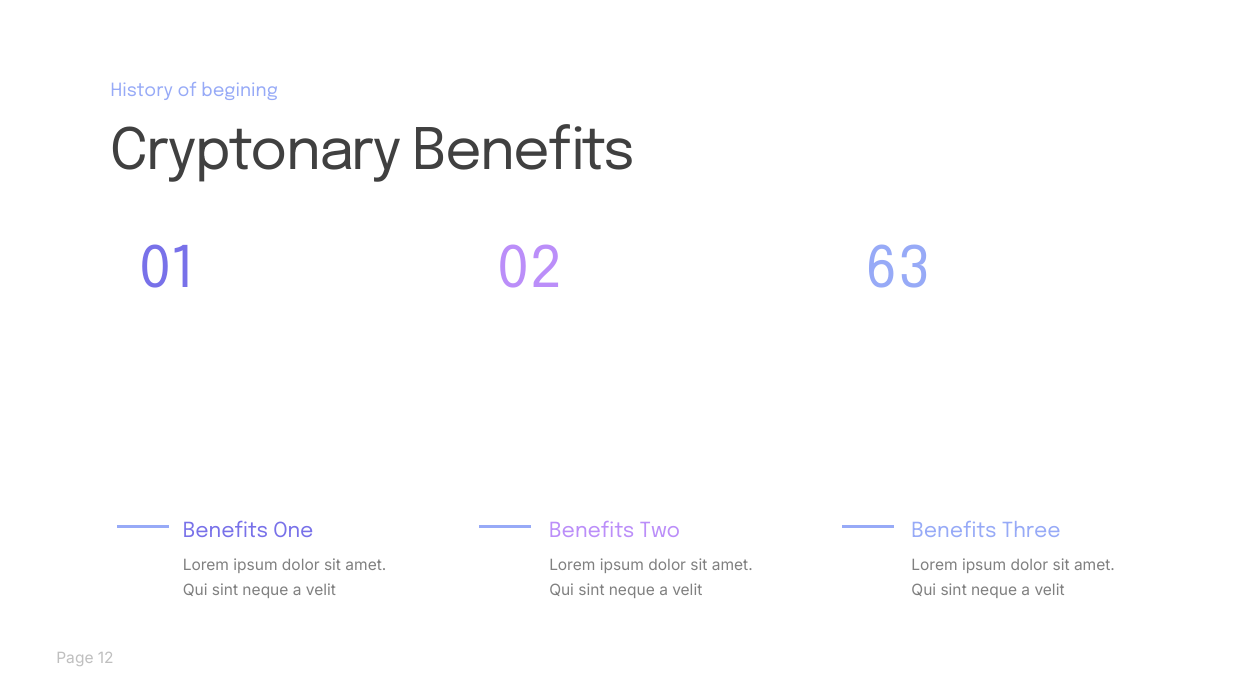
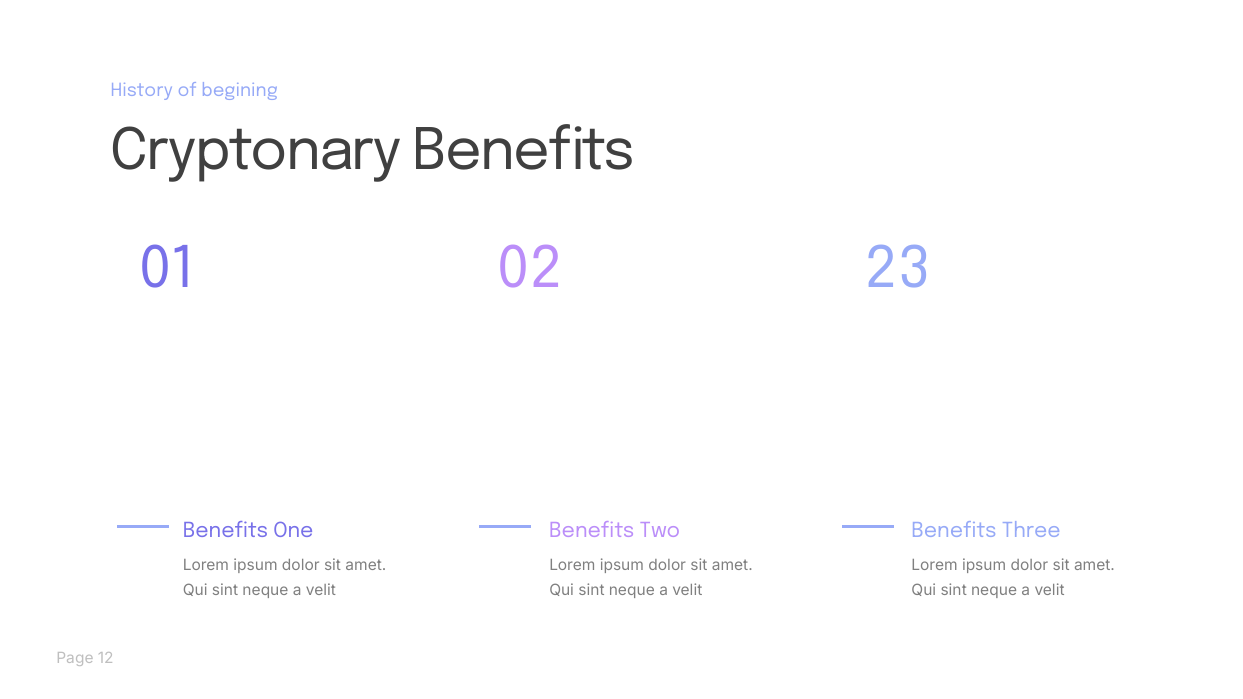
63: 63 -> 23 (898, 269)
